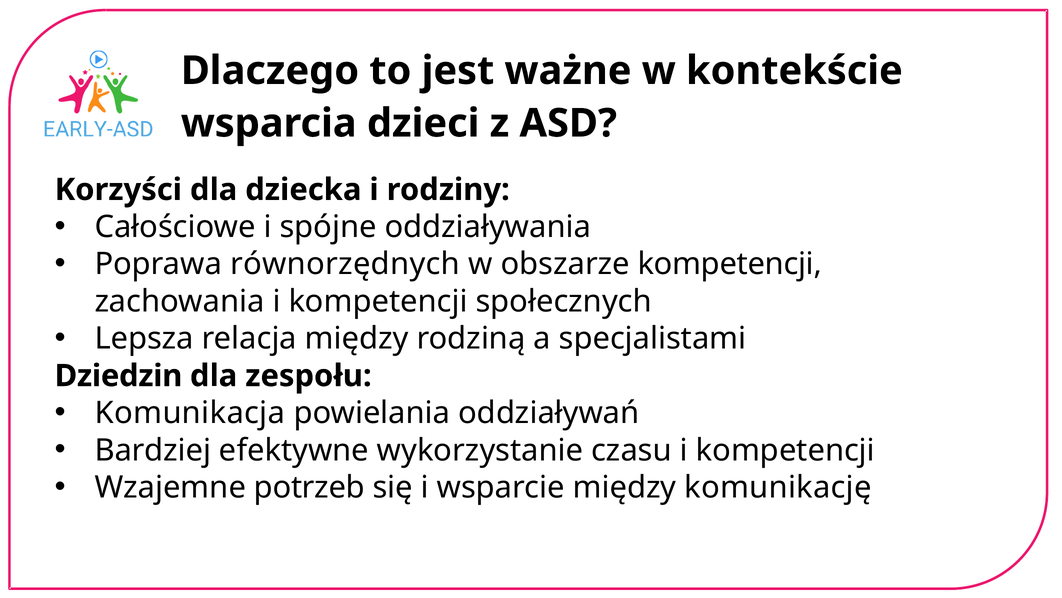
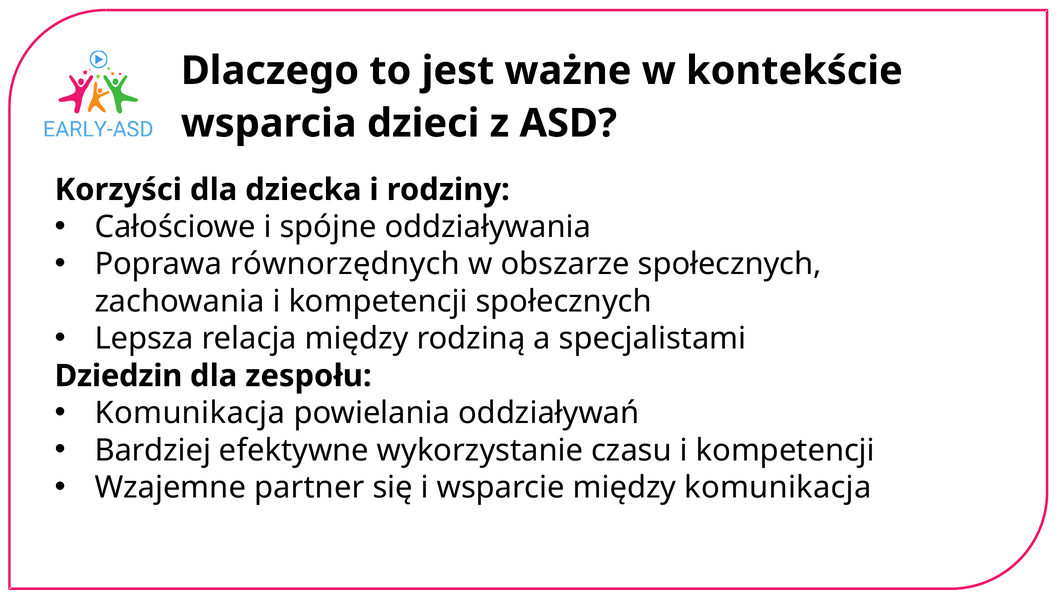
obszarze kompetencji: kompetencji -> społecznych (730, 264)
potrzeb: potrzeb -> partner (309, 487)
między komunikację: komunikację -> komunikacja (778, 487)
